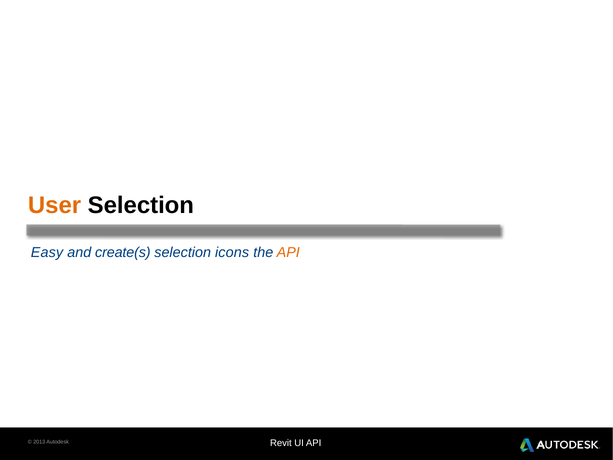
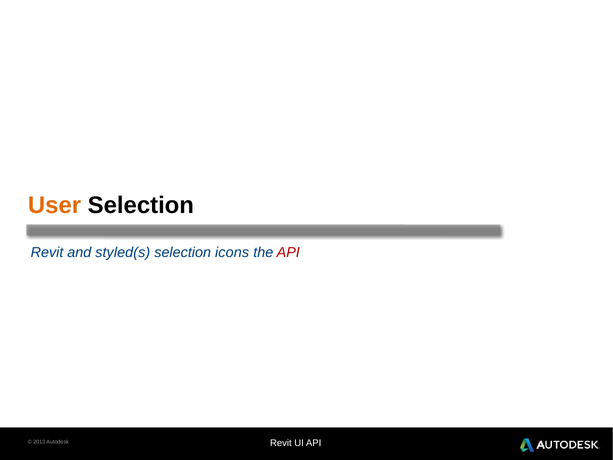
Easy: Easy -> Revit (47, 252)
create(s: create(s -> styled(s (123, 252)
API colour: orange -> red (288, 252)
